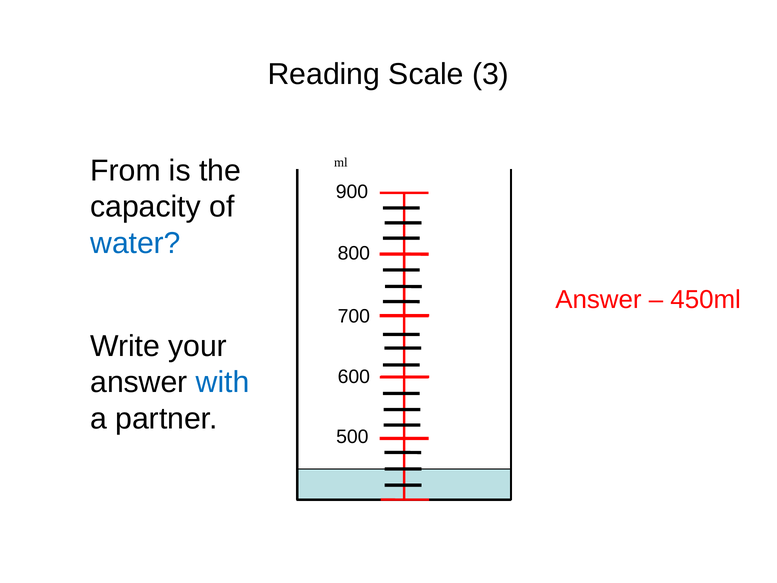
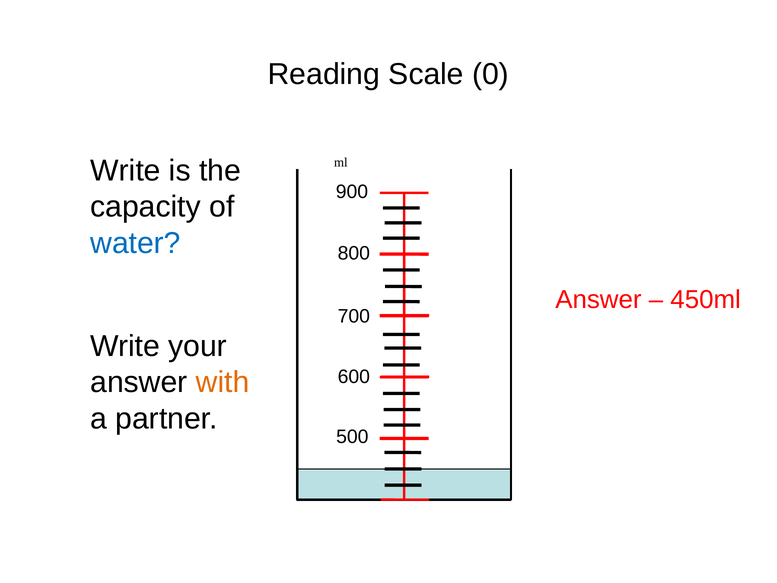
3: 3 -> 0 (491, 74)
From: From -> Write (125, 171)
with colour: blue -> orange (223, 382)
